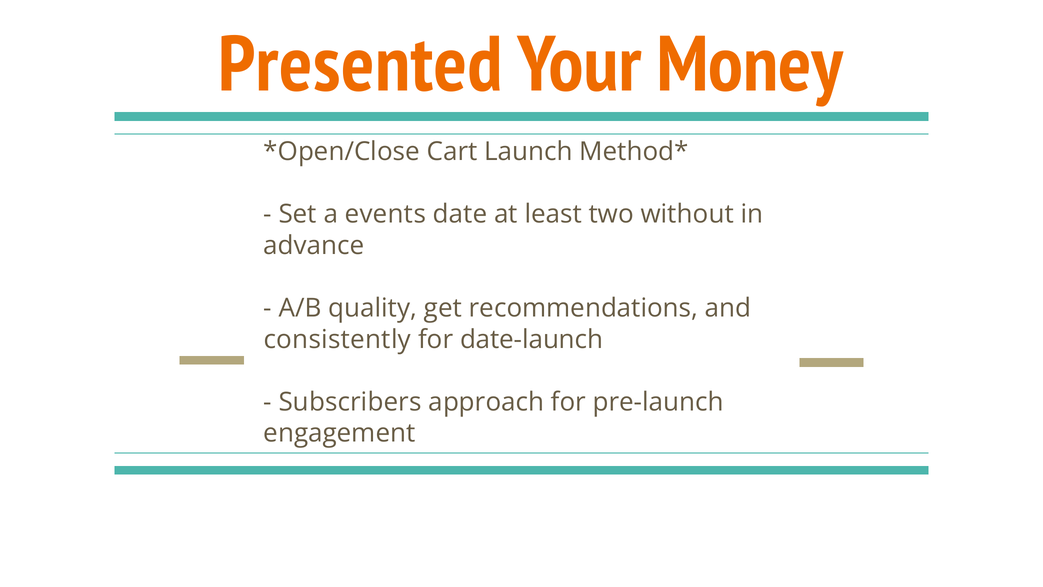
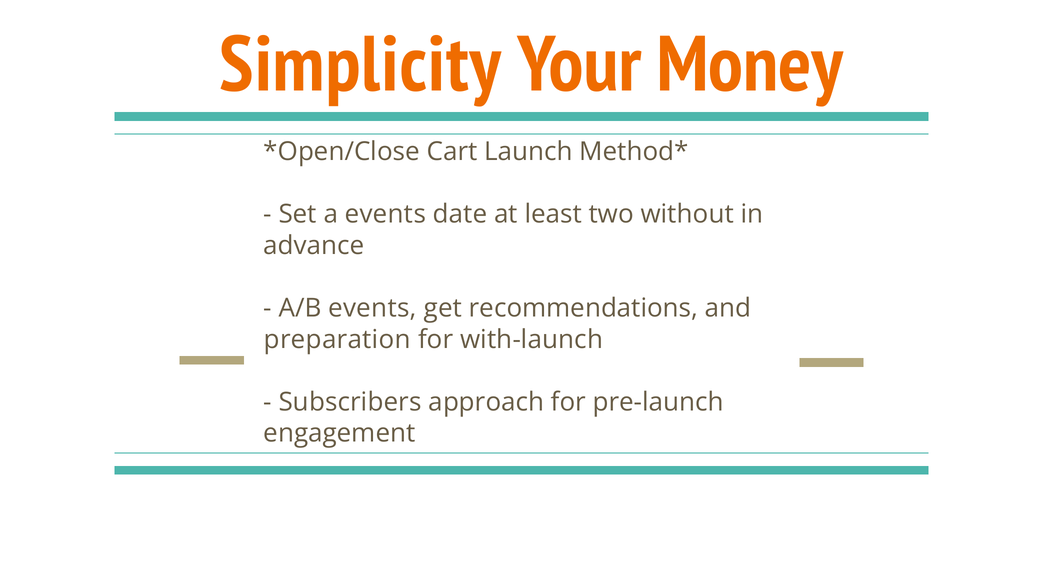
Presented: Presented -> Simplicity (360, 65)
A/B quality: quality -> events (372, 308)
consistently: consistently -> preparation (337, 339)
date-launch: date-launch -> with-launch (532, 339)
